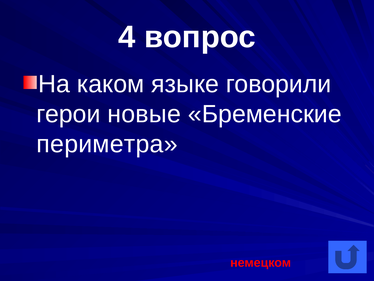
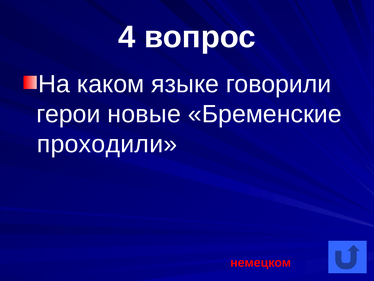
периметра: периметра -> проходили (107, 144)
